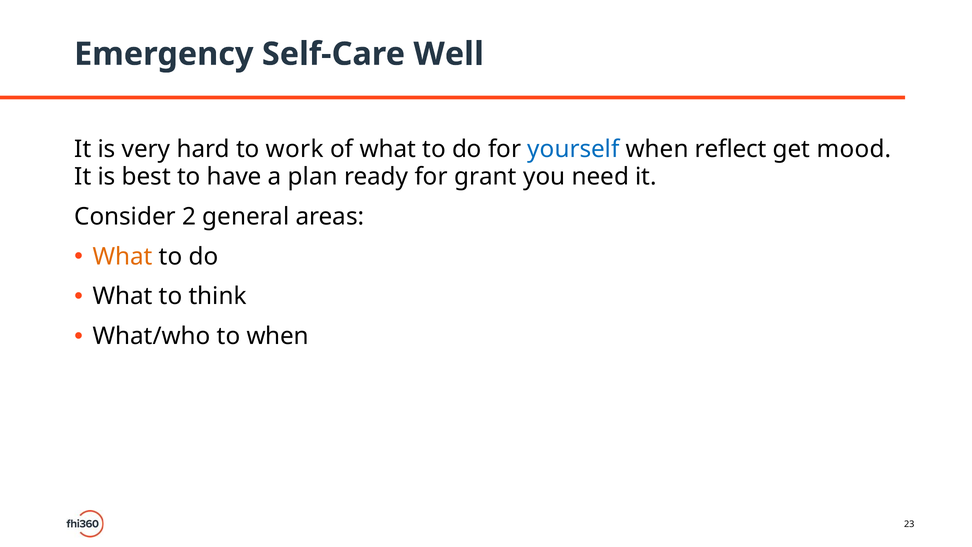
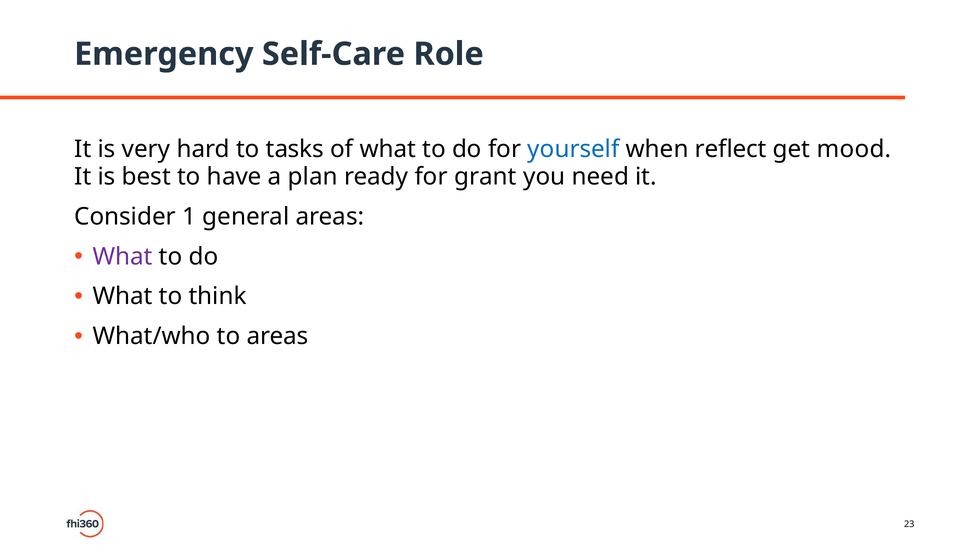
Well: Well -> Role (449, 54)
work: work -> tasks (295, 149)
2: 2 -> 1 (189, 217)
What colour: orange -> purple (123, 256)
to when: when -> areas (278, 336)
